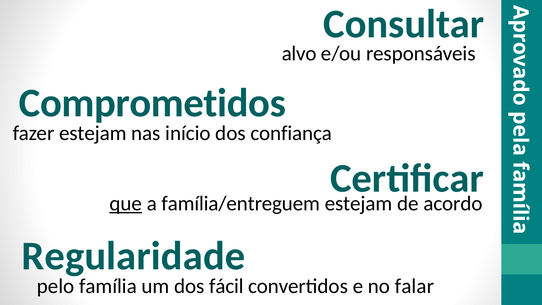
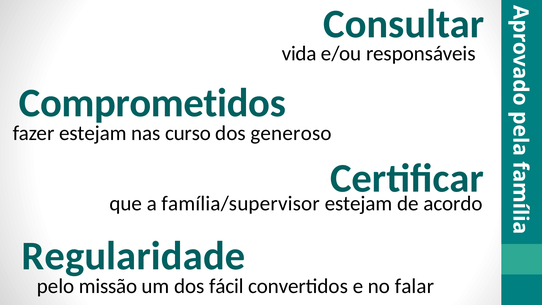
alvo: alvo -> vida (299, 54)
início: início -> curso (188, 133)
confiança: confiança -> generoso (291, 133)
que underline: present -> none (126, 204)
família/entreguem: família/entreguem -> família/supervisor (241, 204)
família: família -> missão (108, 286)
